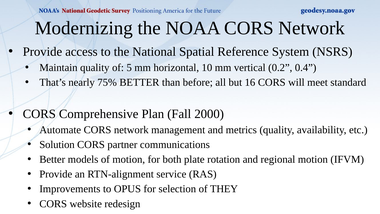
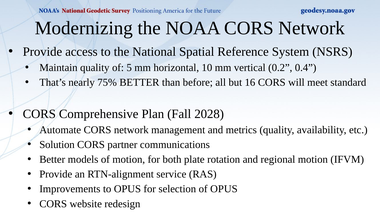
2000: 2000 -> 2028 (209, 114)
of THEY: THEY -> OPUS (224, 189)
